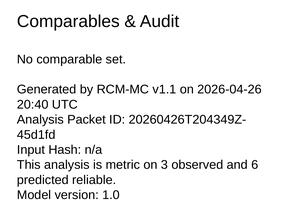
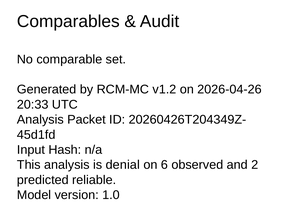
v1.1: v1.1 -> v1.2 (164, 90)
20:40: 20:40 -> 20:33 (33, 105)
metric: metric -> denial (123, 165)
3: 3 -> 6 (164, 165)
6: 6 -> 2 (255, 165)
